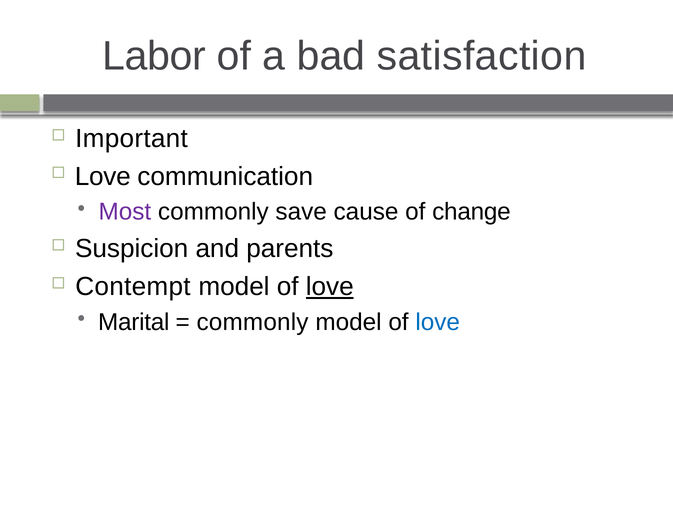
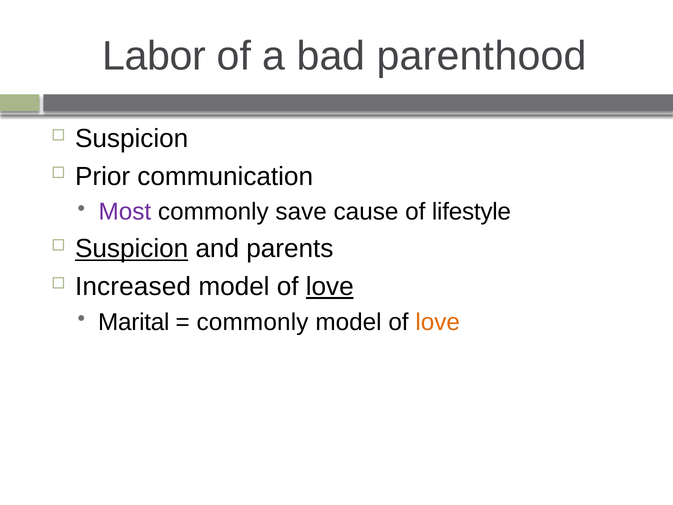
satisfaction: satisfaction -> parenthood (482, 56)
Important: Important -> Suspicion (132, 139)
Love: Love -> Prior (103, 176)
change: change -> lifestyle (471, 212)
Suspicion underline: none -> present (132, 249)
Contempt: Contempt -> Increased (133, 287)
love colour: blue -> orange (438, 322)
